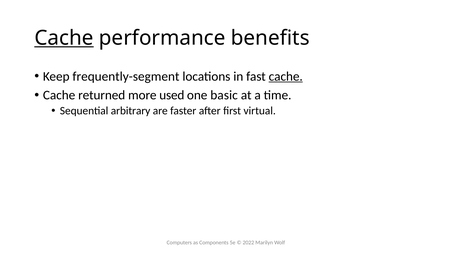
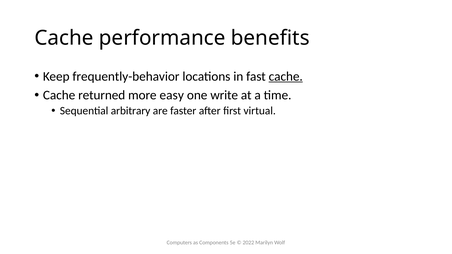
Cache underline: present -> none (64, 38)
frequently-segment: frequently-segment -> frequently-behavior (126, 76)
used: used -> easy (172, 95)
basic: basic -> write (224, 95)
